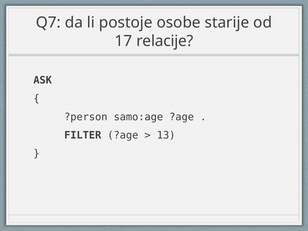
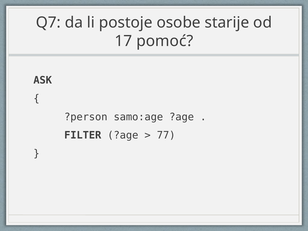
relacije: relacije -> pomoć (165, 41)
13: 13 -> 77 (166, 135)
